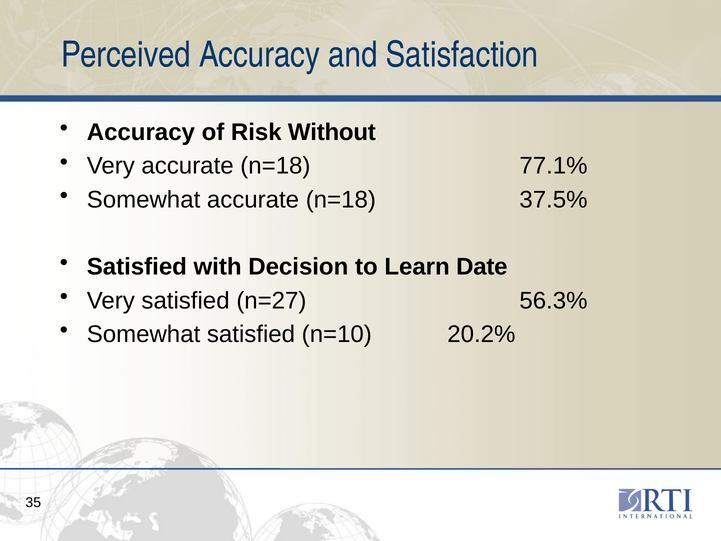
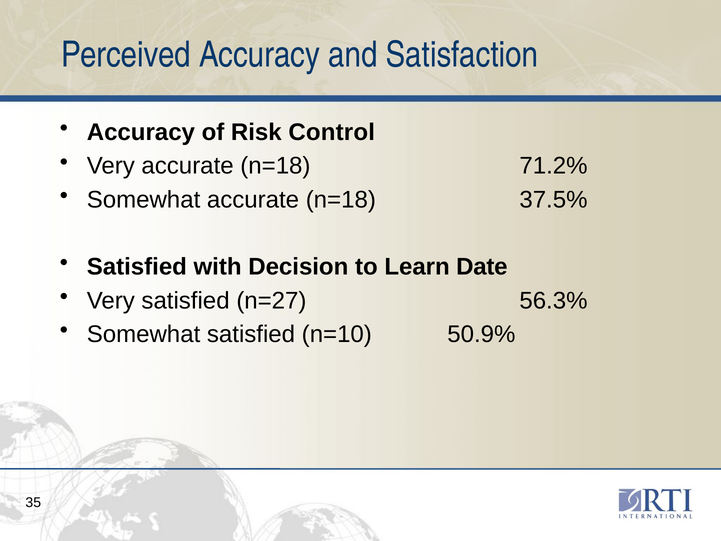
Without: Without -> Control (332, 132)
77.1%: 77.1% -> 71.2% (553, 166)
20.2%: 20.2% -> 50.9% (481, 334)
